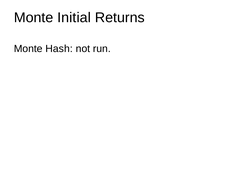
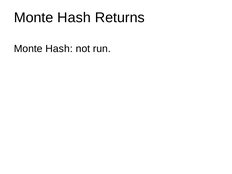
Initial: Initial -> Hash (74, 18)
